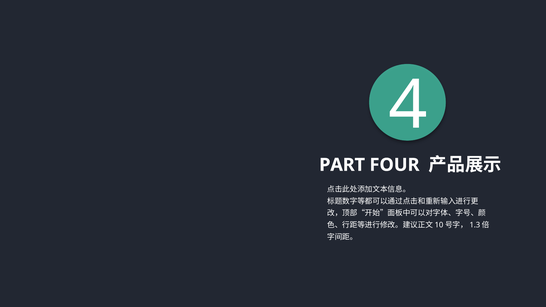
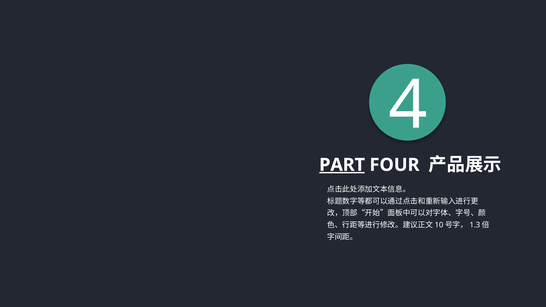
PART underline: none -> present (342, 165)
